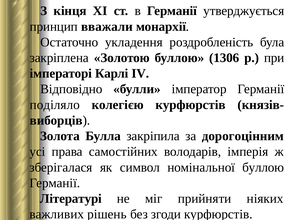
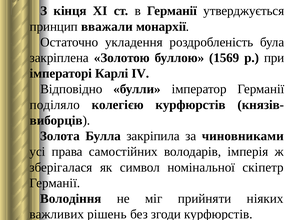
1306: 1306 -> 1569 (224, 58)
дорогоцінним: дорогоцінним -> чиновниками (243, 136)
номінальної буллою: буллою -> скіпетр (263, 167)
Літературі: Літературі -> Володіння (71, 198)
